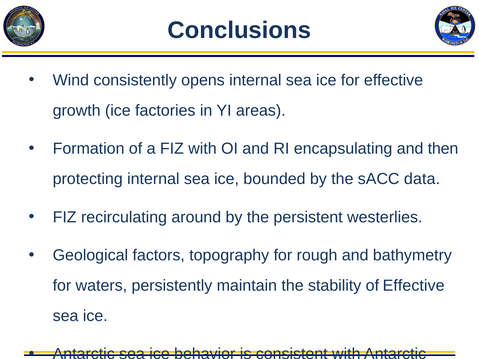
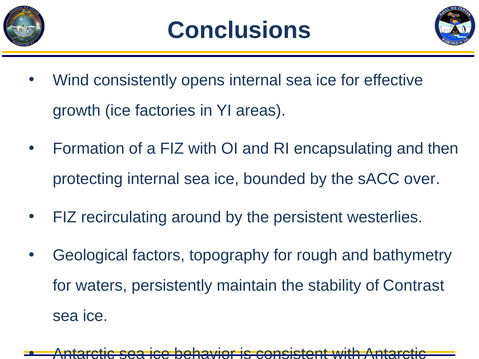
data: data -> over (422, 179)
of Effective: Effective -> Contrast (414, 286)
